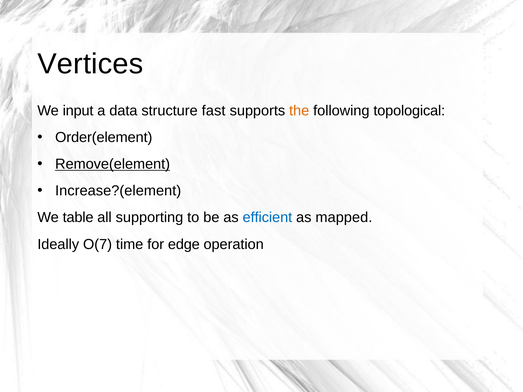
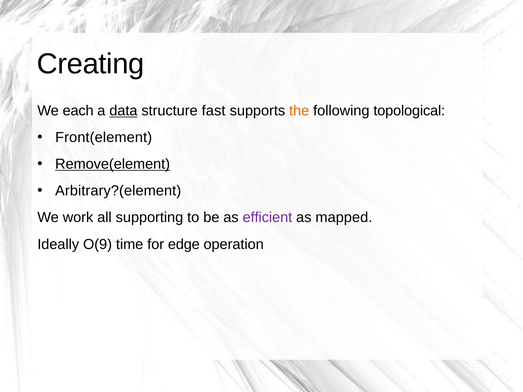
Vertices: Vertices -> Creating (91, 64)
input: input -> each (78, 111)
data underline: none -> present (123, 111)
Order(element: Order(element -> Front(element (104, 138)
Increase?(element: Increase?(element -> Arbitrary?(element (118, 191)
table: table -> work (78, 218)
efficient colour: blue -> purple (267, 218)
O(7: O(7 -> O(9 (98, 244)
